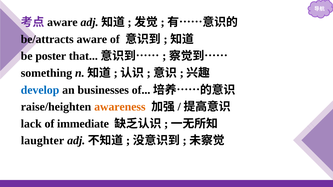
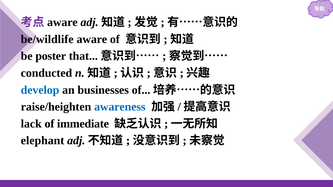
be/attracts: be/attracts -> be/wildlife (47, 39)
something: something -> conducted (46, 73)
awareness colour: orange -> blue (120, 107)
laughter: laughter -> elephant (43, 141)
